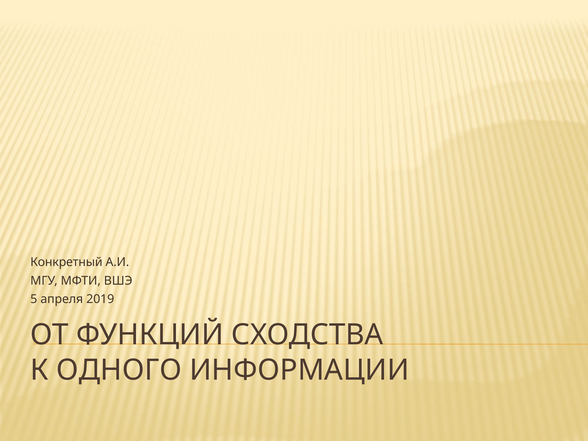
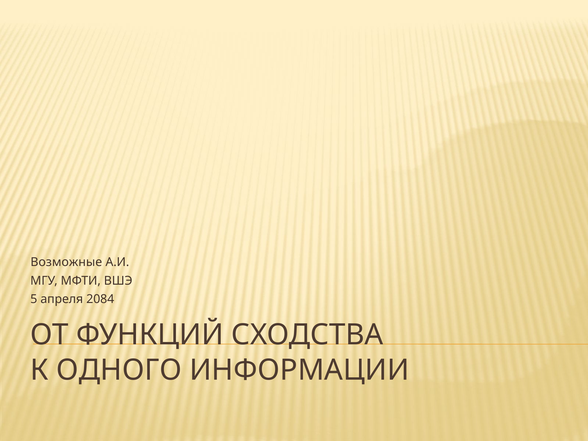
Конкретный: Конкретный -> Возможные (66, 262)
2019: 2019 -> 2084 (100, 299)
